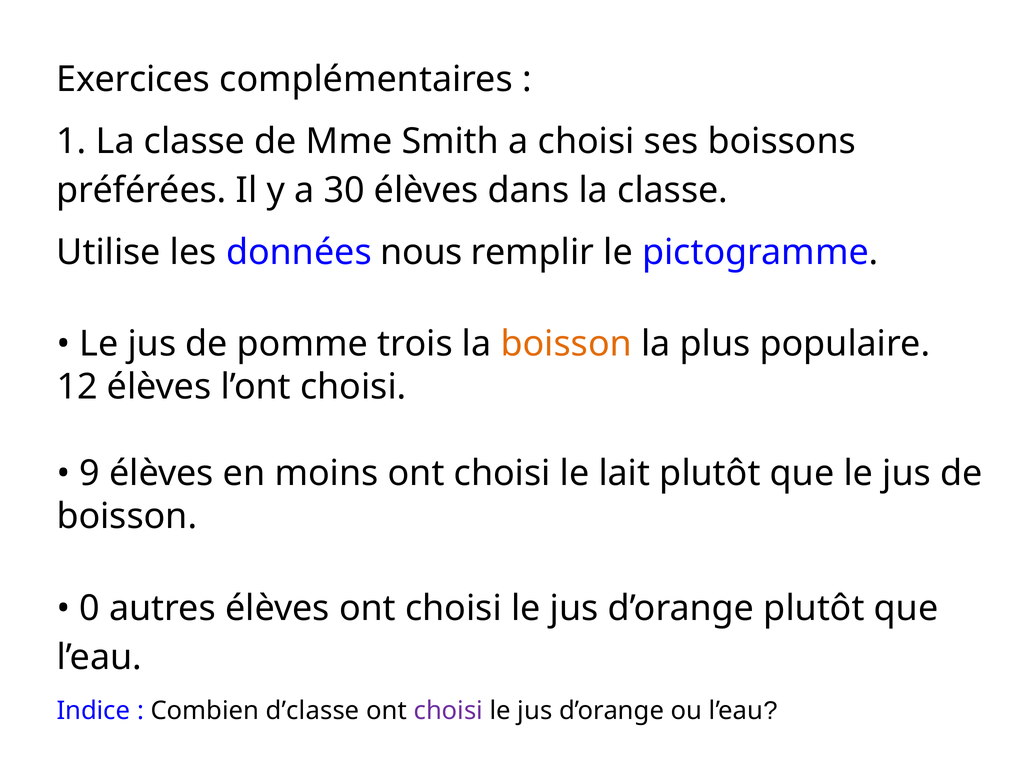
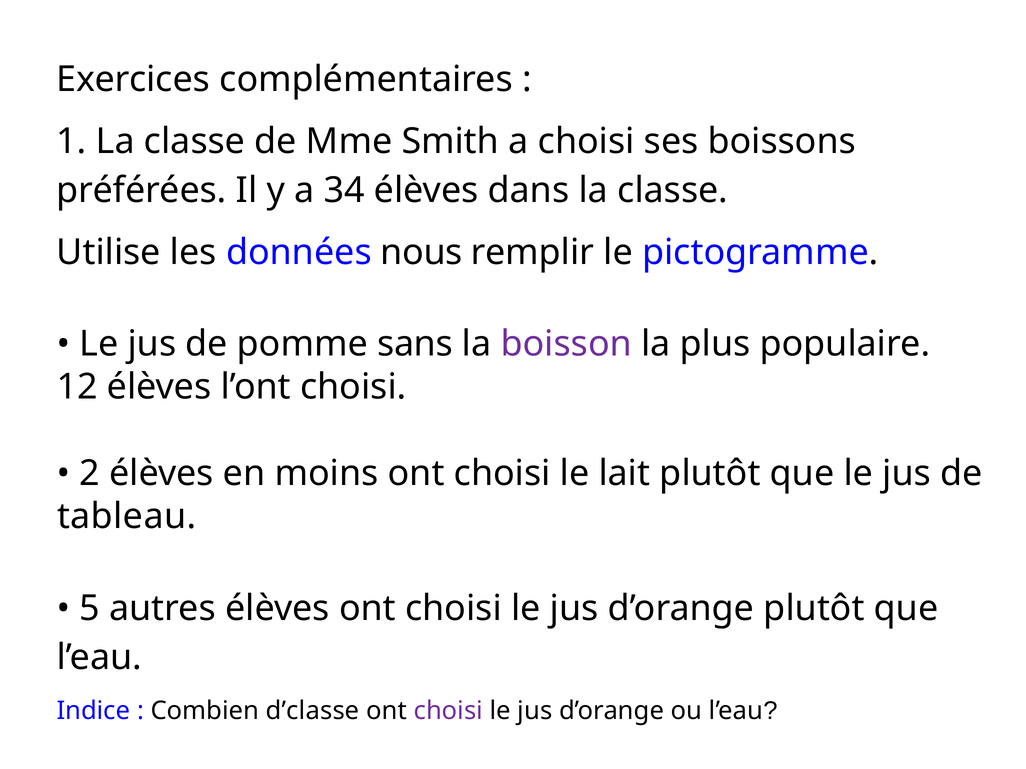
30: 30 -> 34 (344, 191)
trois: trois -> sans (415, 344)
boisson colour: orange -> purple (566, 344)
9: 9 -> 2 (90, 474)
boisson: boisson -> tableau (127, 517)
0: 0 -> 5 (90, 609)
